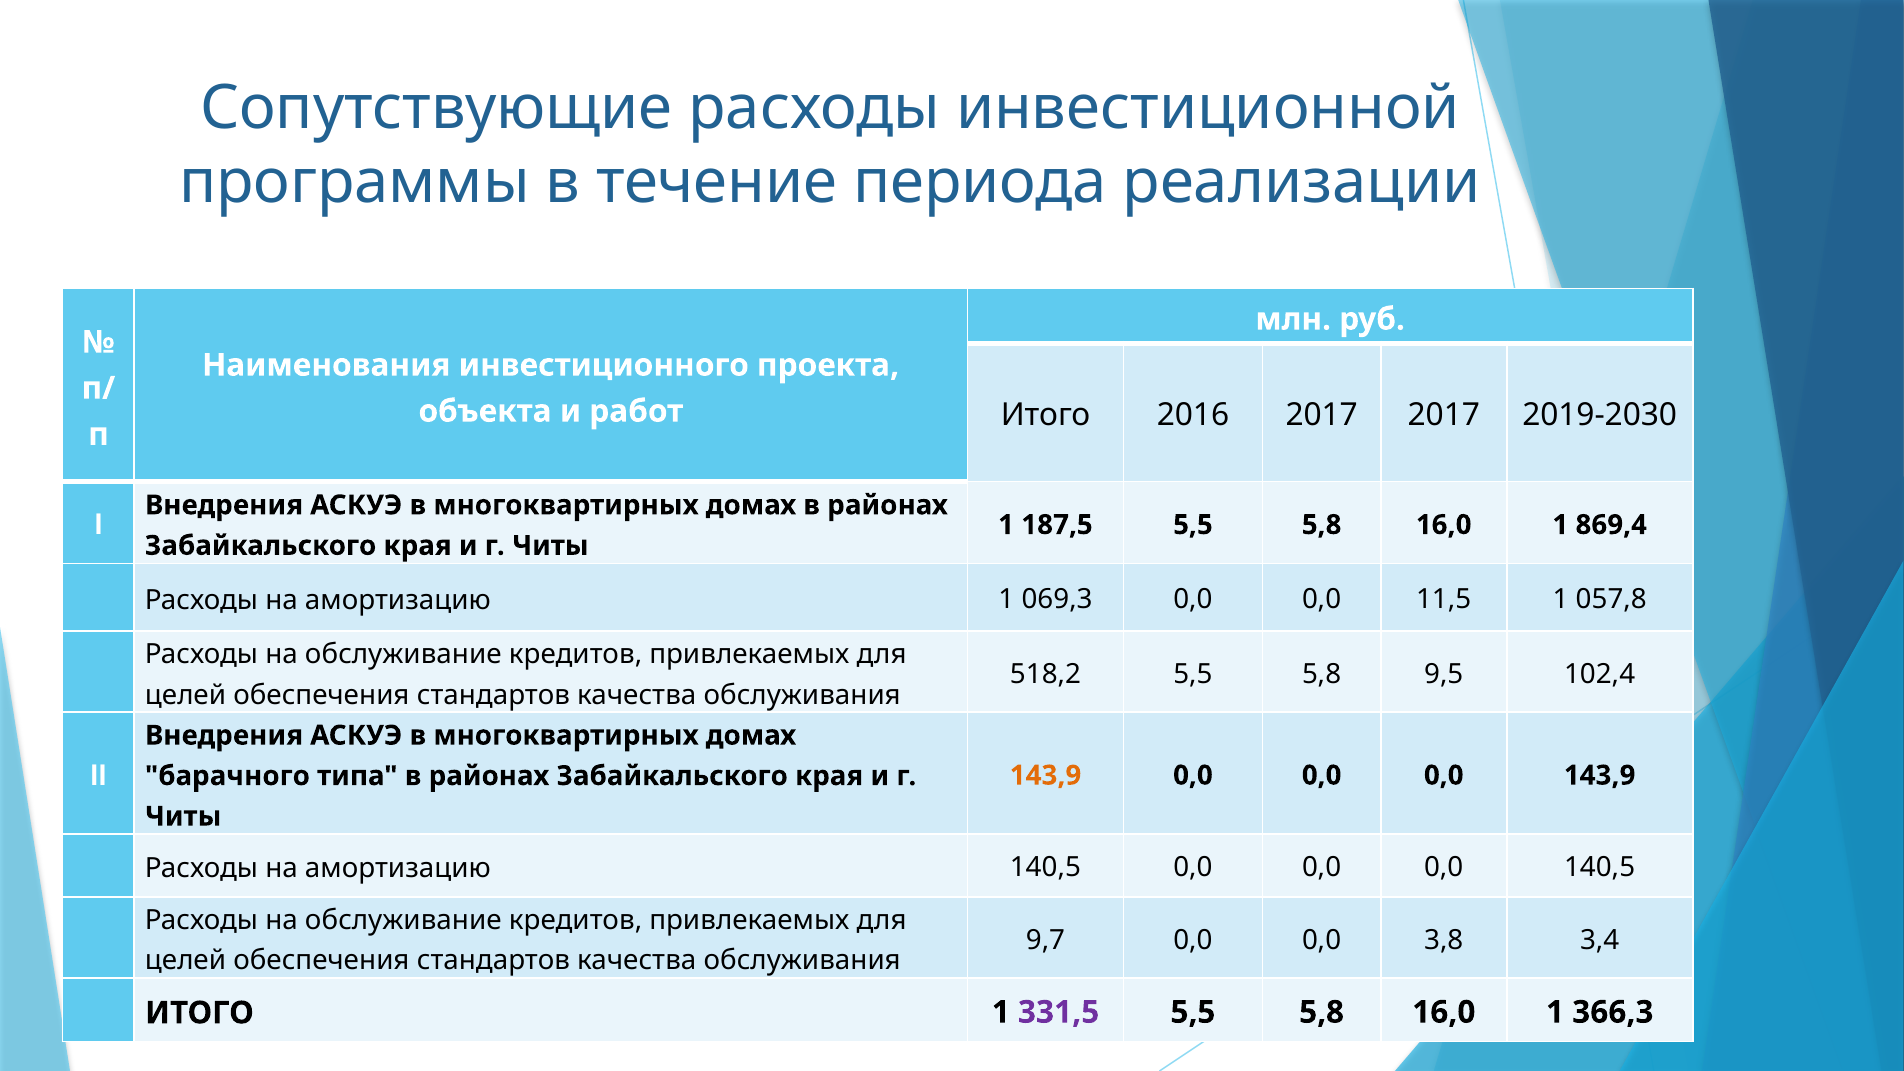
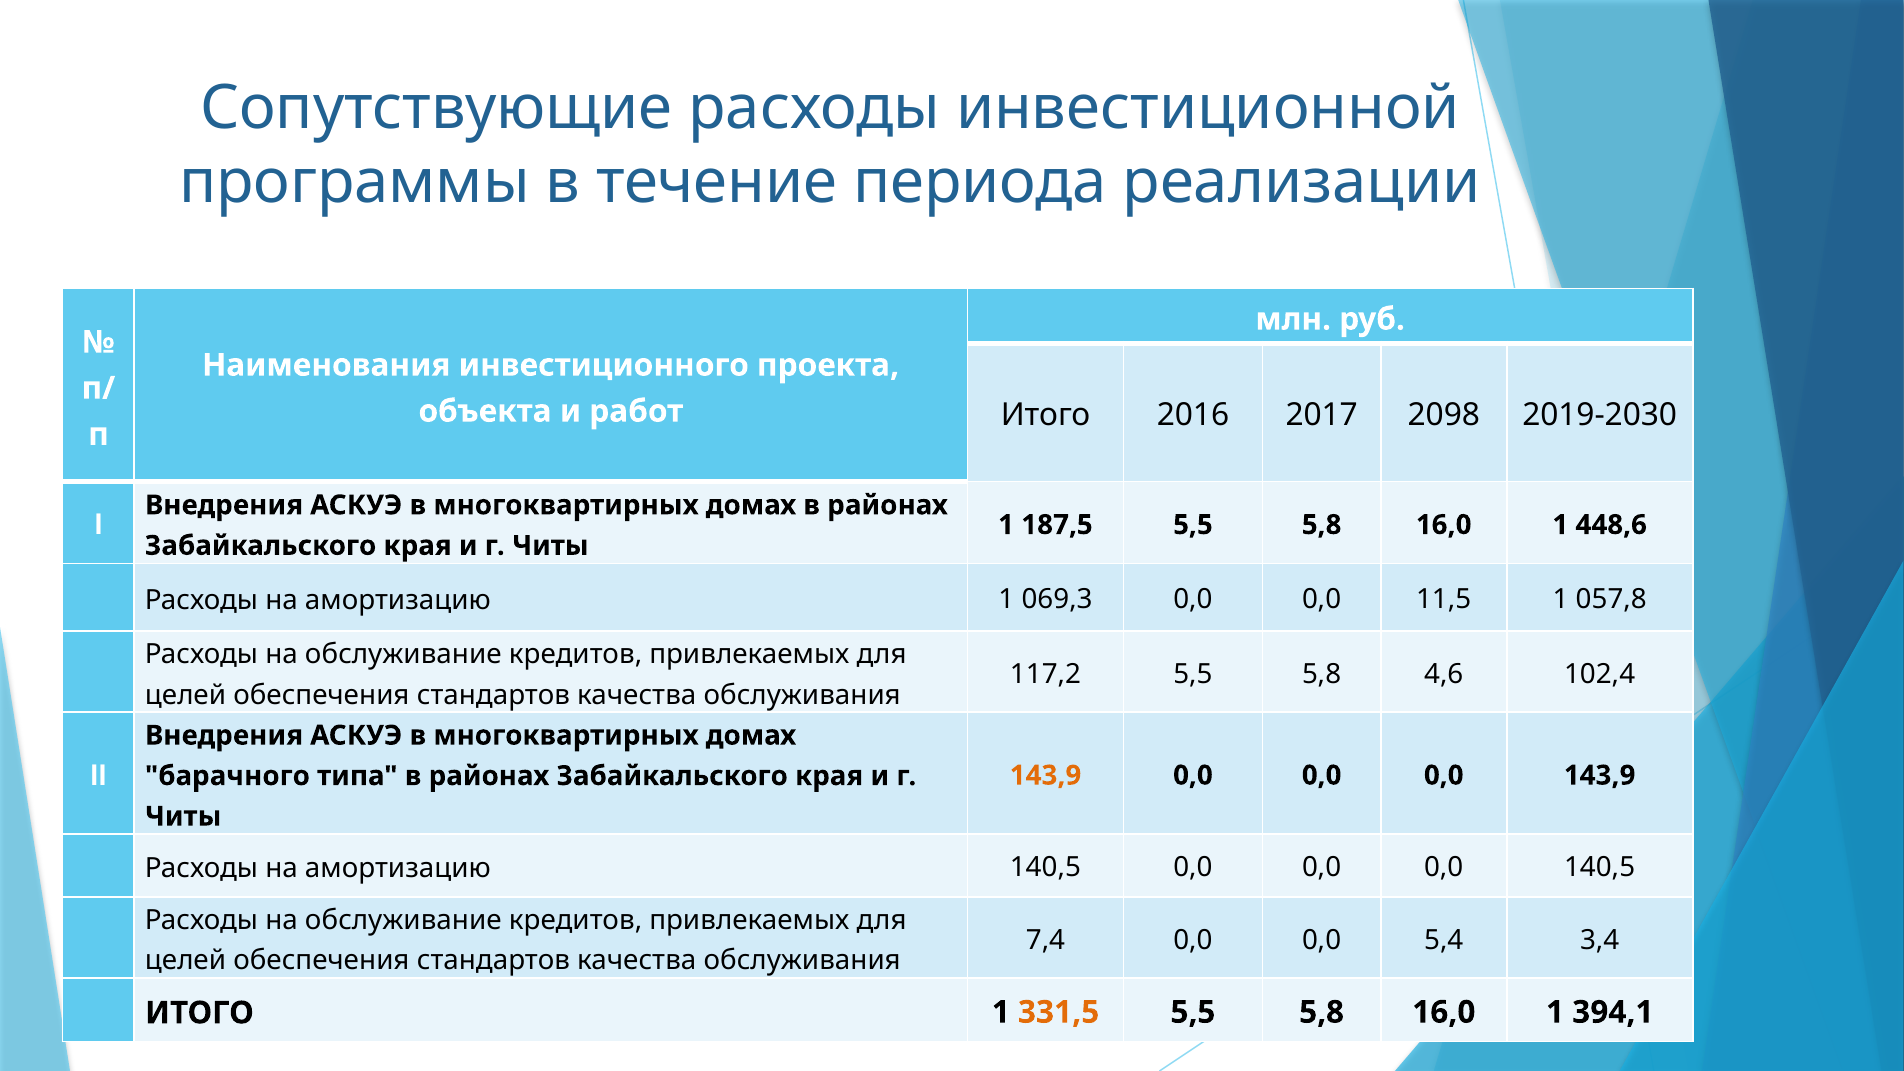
2017 2017: 2017 -> 2098 (1444, 416)
869,4: 869,4 -> 448,6 (1611, 525)
518,2: 518,2 -> 117,2 (1045, 674)
9,5: 9,5 -> 4,6 (1444, 674)
9,7: 9,7 -> 7,4 (1045, 940)
3,8: 3,8 -> 5,4 (1444, 940)
331,5 colour: purple -> orange (1059, 1012)
366,3: 366,3 -> 394,1 (1613, 1012)
